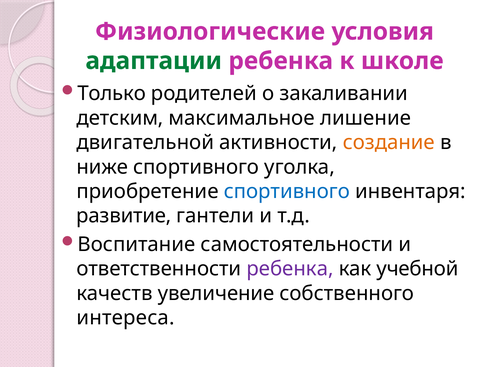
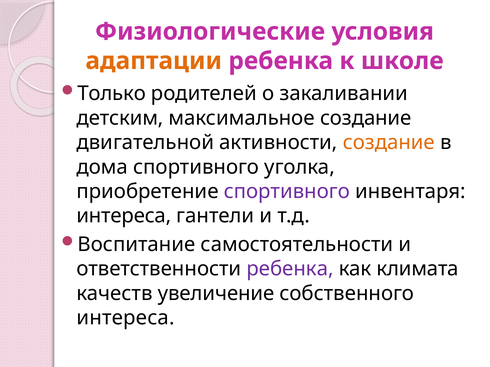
адаптации colour: green -> orange (154, 61)
максимальное лишение: лишение -> создание (366, 118)
ниже: ниже -> дома (102, 167)
спортивного colour: blue -> purple (287, 192)
развитие: развитие -> интереса (124, 216)
учебной: учебной -> климата (418, 269)
